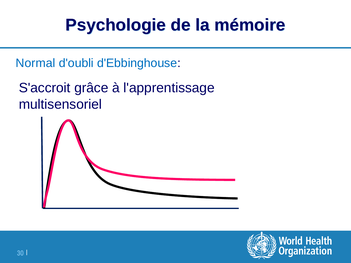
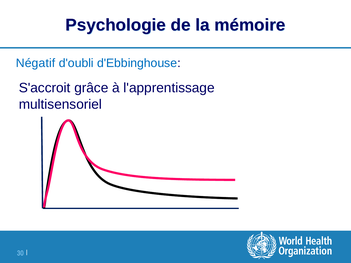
Normal: Normal -> Négatif (36, 63)
